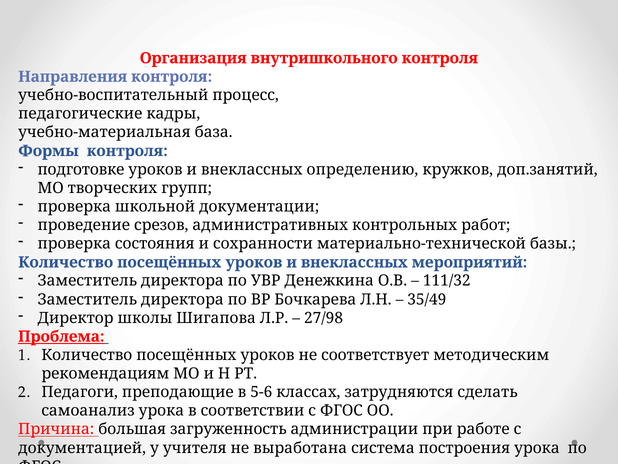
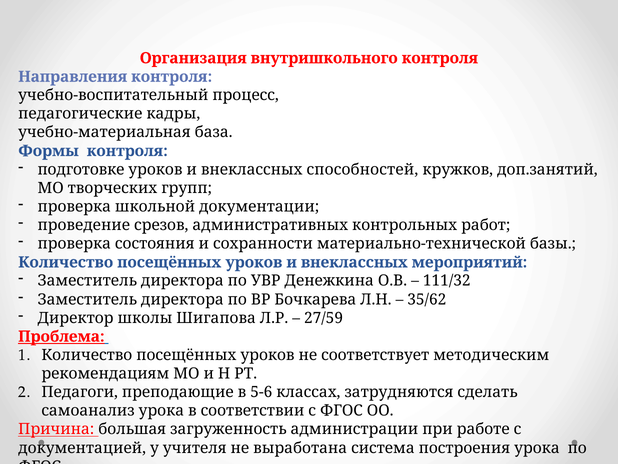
определению: определению -> способностей (362, 169)
35/49: 35/49 -> 35/62 (427, 299)
27/98: 27/98 -> 27/59 (324, 318)
